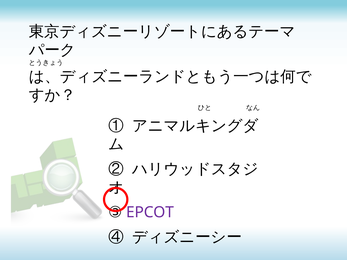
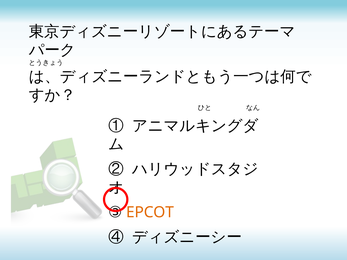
EPCOT colour: purple -> orange (150, 212)
